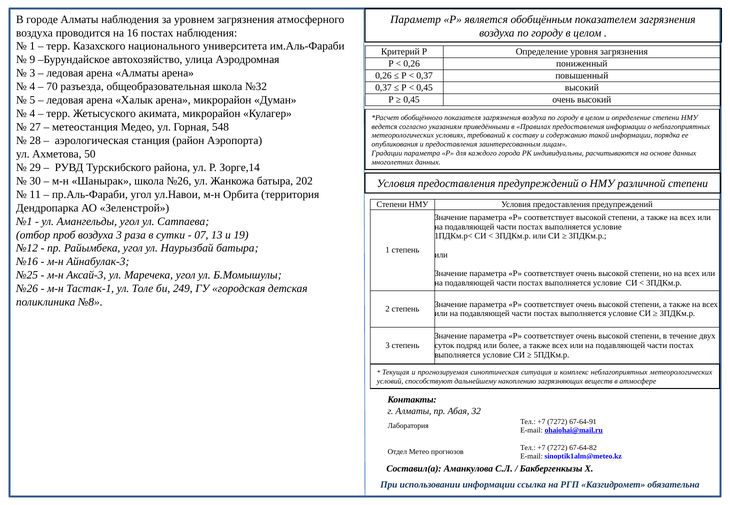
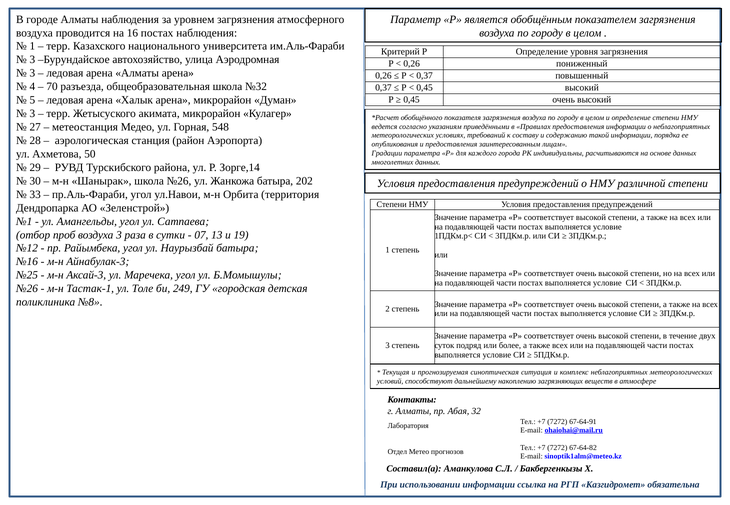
9: 9 -> 3 (32, 60)
4: 4 -> 3 (32, 114)
11: 11 -> 33 (35, 195)
